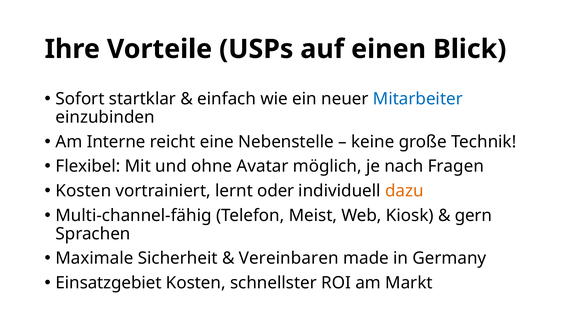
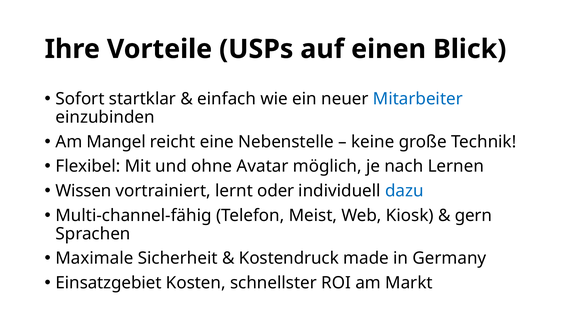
Interne: Interne -> Mangel (116, 142)
Fragen: Fragen -> Lernen (456, 166)
Kosten: Kosten -> Wissen (84, 191)
dazu colour: orange -> blue (404, 191)
Vereinbaren: Vereinbaren -> Kostendruck (289, 258)
